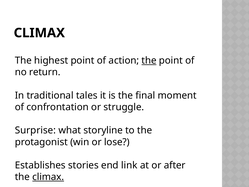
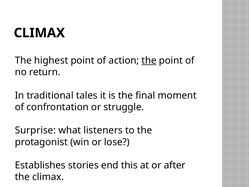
storyline: storyline -> listeners (103, 130)
link: link -> this (129, 165)
climax underline: present -> none (48, 177)
